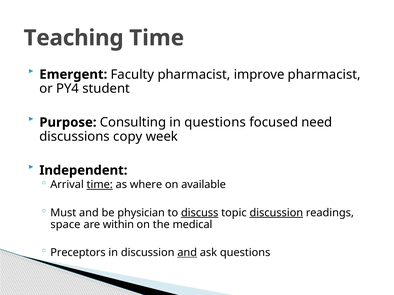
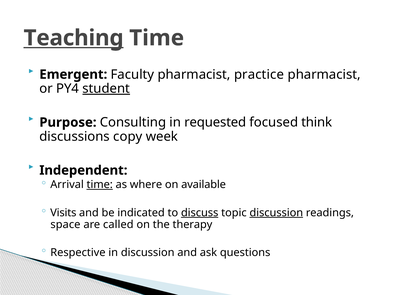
Teaching underline: none -> present (74, 38)
improve: improve -> practice (259, 75)
student underline: none -> present (106, 89)
in questions: questions -> requested (215, 123)
need: need -> think (317, 123)
Must: Must -> Visits (63, 213)
physician: physician -> indicated (141, 213)
within: within -> called (118, 225)
medical: medical -> therapy (192, 225)
Preceptors: Preceptors -> Respective (78, 253)
and underline: present -> none (187, 253)
